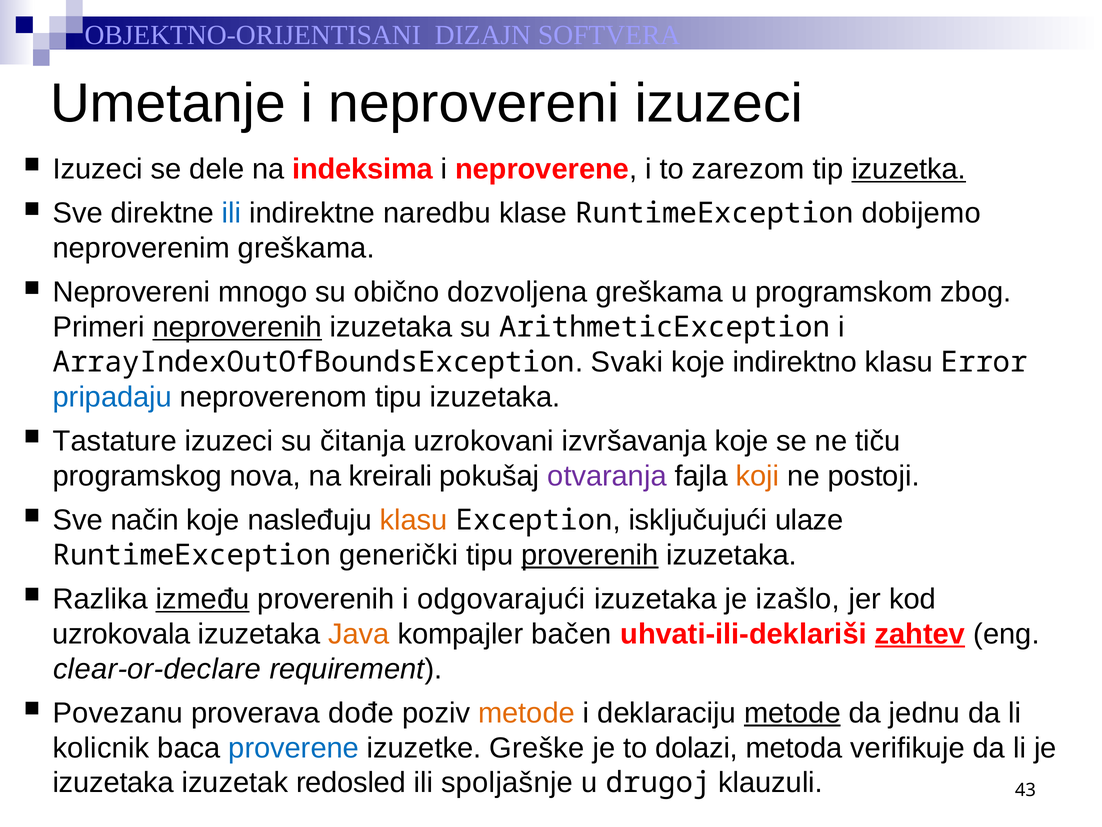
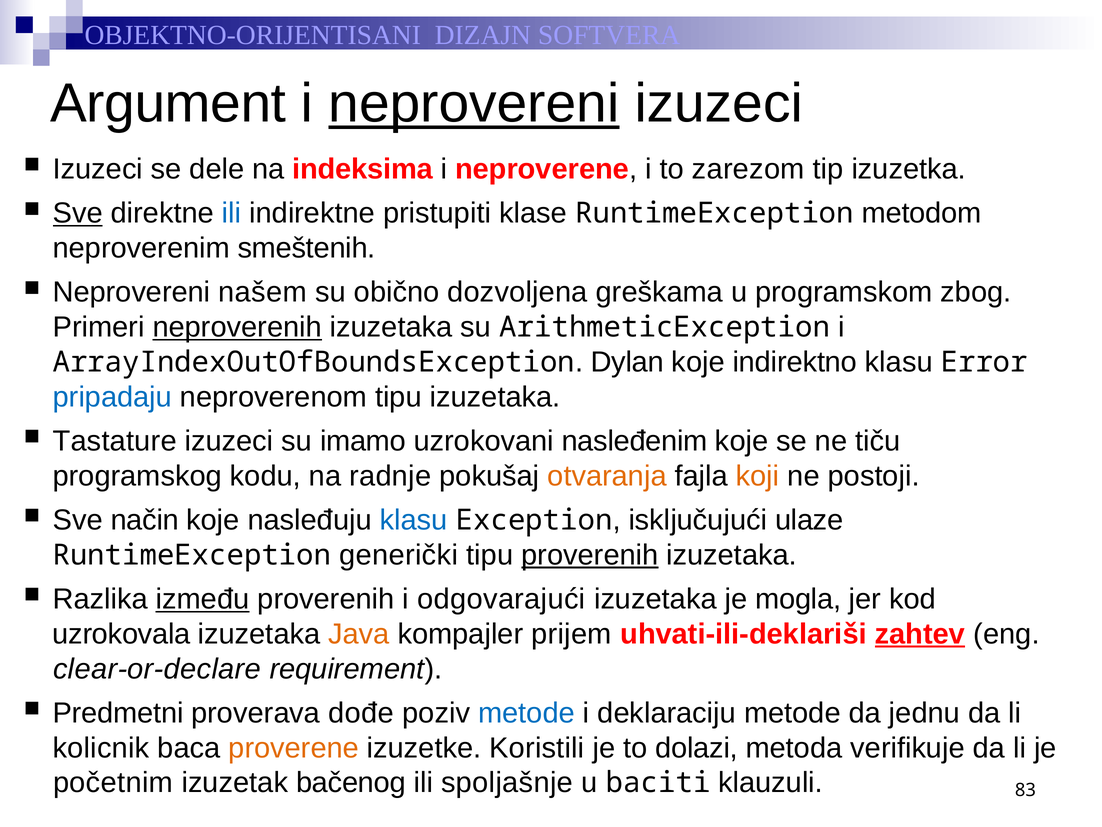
Umetanje: Umetanje -> Argument (168, 103)
neprovereni underline: none -> present (474, 103)
izuzetka underline: present -> none (909, 169)
Sve underline: none -> present (78, 213)
naredbu: naredbu -> pristupiti (437, 213)
dobijemo: dobijemo -> metodom (921, 213)
neproverenim greškama: greškama -> smeštenih (307, 248)
mnogo: mnogo -> našem (263, 292)
Svaki: Svaki -> Dylan (627, 362)
čitanja: čitanja -> imamo (363, 441)
izvršavanja: izvršavanja -> nasleđenim (635, 441)
nova: nova -> kodu (265, 476)
kreirali: kreirali -> radnje (390, 476)
otvaranja colour: purple -> orange (607, 476)
klasu colour: orange -> blue (414, 520)
izašlo: izašlo -> mogla (798, 599)
bačen: bačen -> prijem (572, 634)
Povezanu: Povezanu -> Predmetni (118, 713)
metode colour: orange -> blue (526, 713)
metode underline: present -> none (792, 713)
proverene colour: blue -> orange (294, 748)
Greške: Greške -> Koristili (537, 748)
izuzetaka: izuzetaka -> početnim (113, 782)
redosled: redosled -> bačenog (351, 782)
drugoj: drugoj -> baciti (658, 782)
43: 43 -> 83 (1025, 790)
